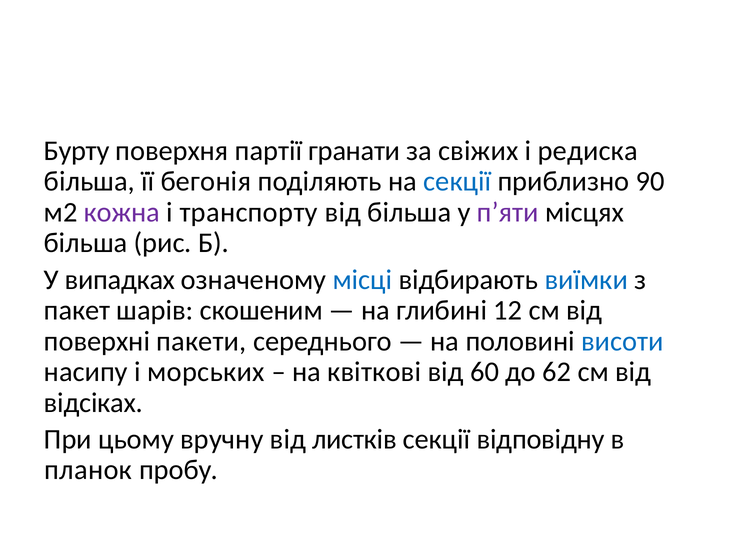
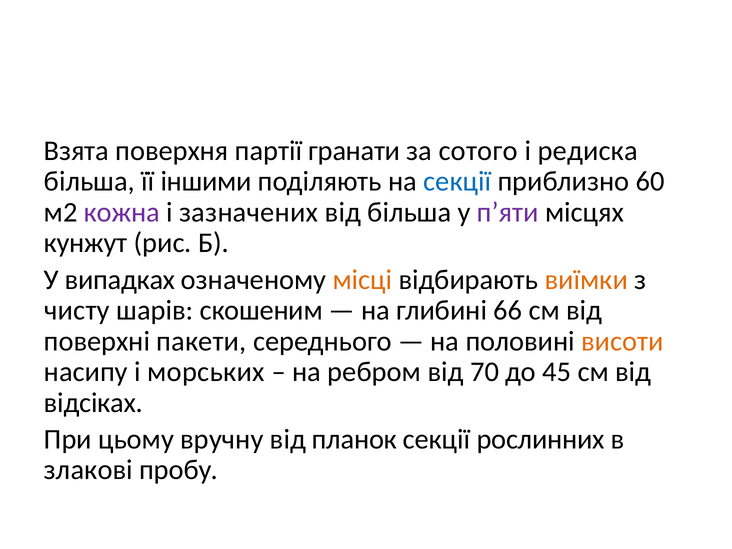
Бурту: Бурту -> Взята (76, 151)
свіжих: свіжих -> сотого (478, 151)
бегонія: бегонія -> іншими (206, 182)
90: 90 -> 60 (650, 182)
транспорту: транспорту -> зазначених (249, 212)
більша: більша -> кунжут (86, 243)
місці colour: blue -> orange (362, 280)
виїмки colour: blue -> orange (586, 280)
пакет: пакет -> чисту (77, 310)
12: 12 -> 66 (508, 310)
висоти colour: blue -> orange (622, 341)
квіткові: квіткові -> ребром (374, 372)
60: 60 -> 70 (485, 372)
62: 62 -> 45 (557, 372)
листків: листків -> планок (354, 439)
відповідну: відповідну -> рослинних (541, 439)
планок: планок -> злакові (88, 470)
